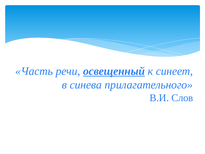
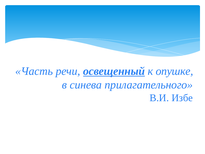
синеет: синеет -> опушке (174, 71)
Слов: Слов -> Избе (182, 98)
